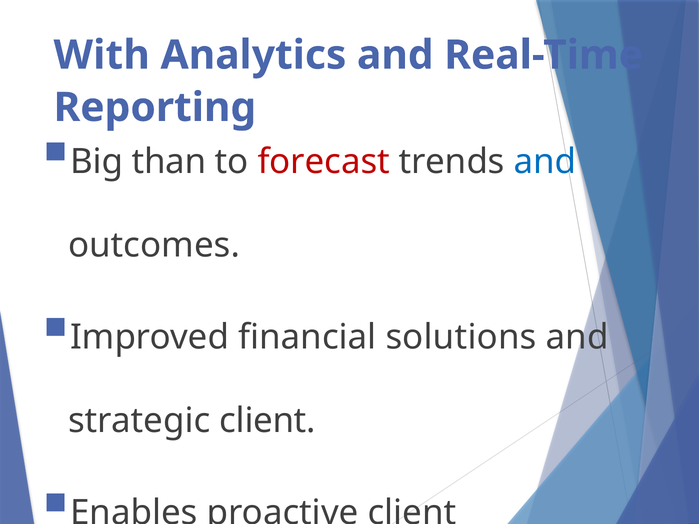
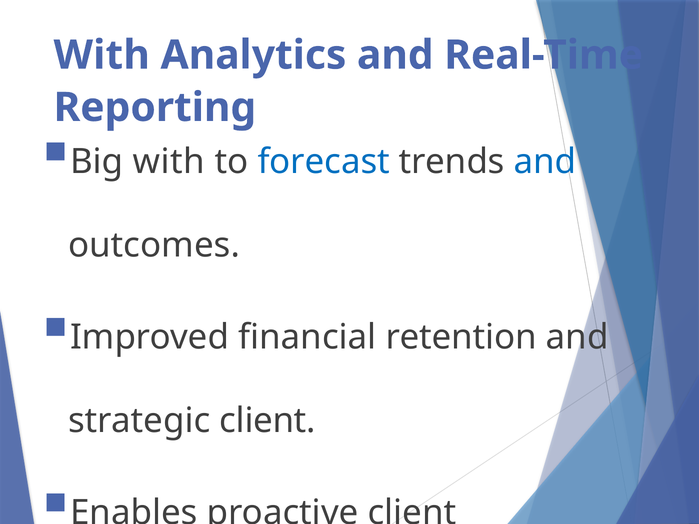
Big than: than -> with (169, 162)
forecast colour: red -> blue (324, 162)
solutions: solutions -> retention (461, 337)
